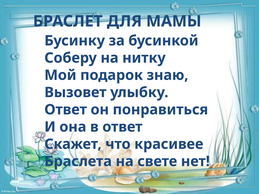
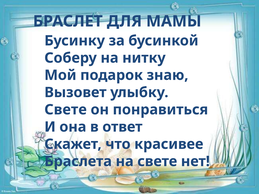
Ответ: Ответ -> Свете (66, 110)
